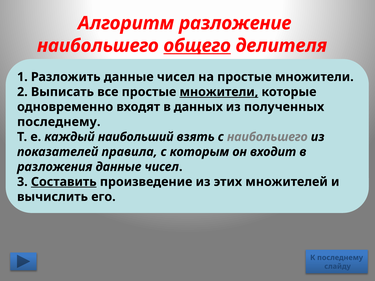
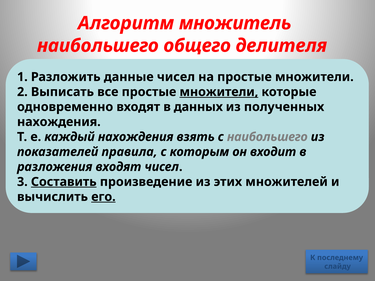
разложение: разложение -> множитель (235, 23)
общего underline: present -> none (197, 46)
последнему: последнему -> нахождения (59, 122)
каждый наибольший: наибольший -> нахождения (136, 137)
разложения данные: данные -> входят (118, 167)
его underline: none -> present (103, 197)
